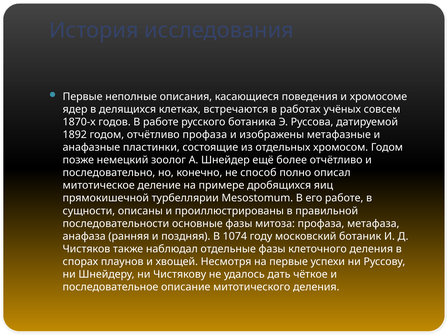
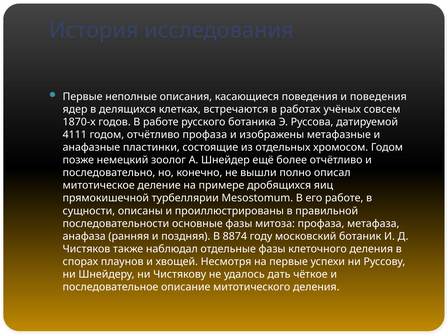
и хромосоме: хромосоме -> поведения (378, 97)
1892: 1892 -> 4111 (75, 135)
способ: способ -> вышли (258, 173)
1074: 1074 -> 8874 (235, 236)
